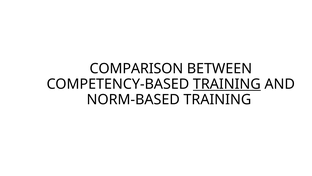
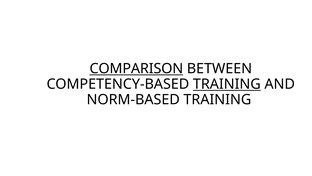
COMPARISON underline: none -> present (136, 68)
